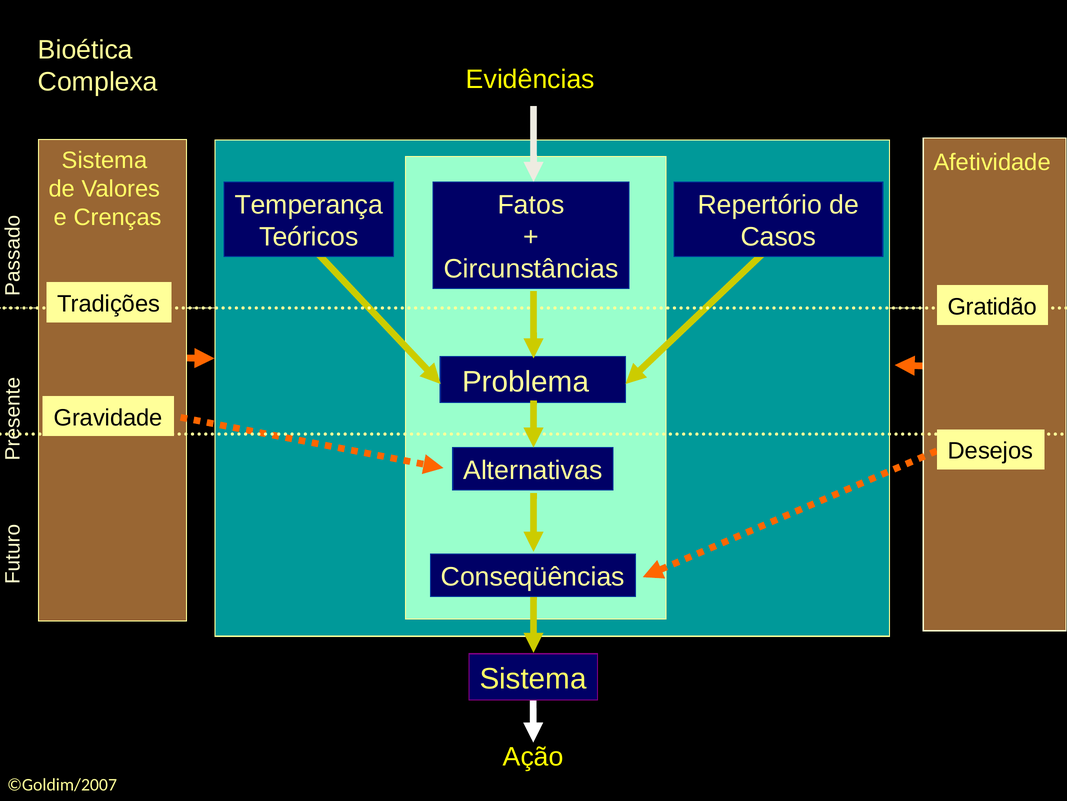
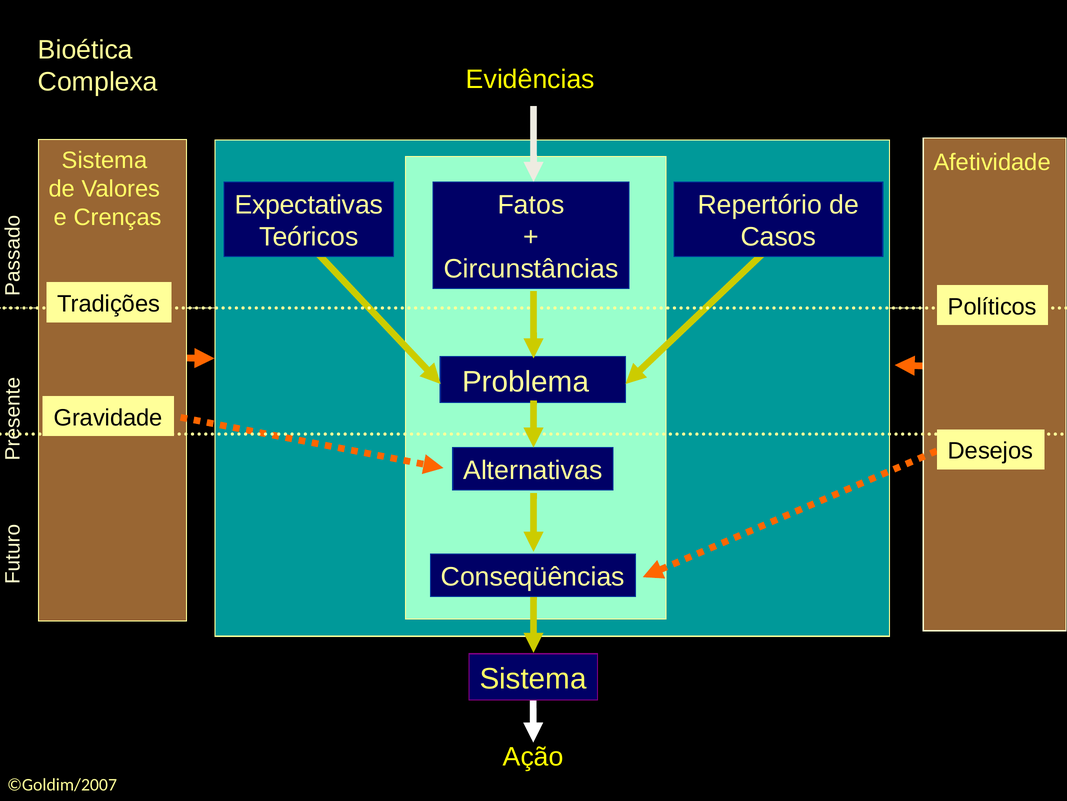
Temperança: Temperança -> Expectativas (309, 205)
Gratidão: Gratidão -> Políticos (992, 307)
